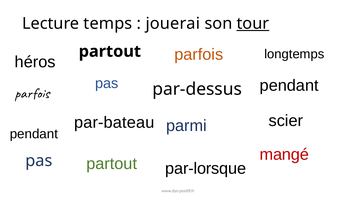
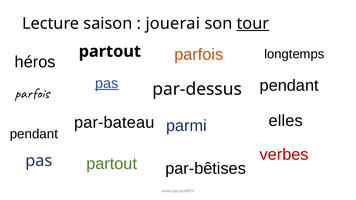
temps: temps -> saison (108, 24)
pas underline: none -> present (107, 83)
scier: scier -> elles (286, 121)
mangé: mangé -> verbes (284, 155)
par-lorsque: par-lorsque -> par-bêtises (206, 169)
